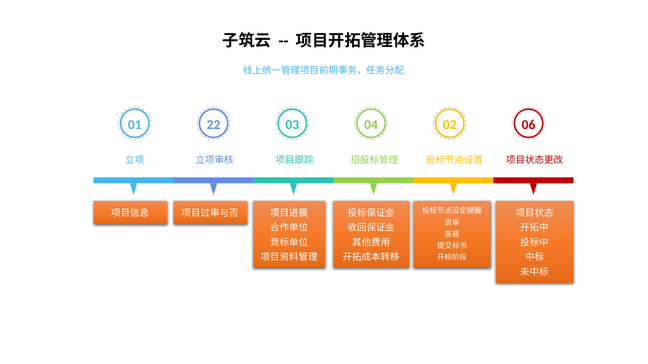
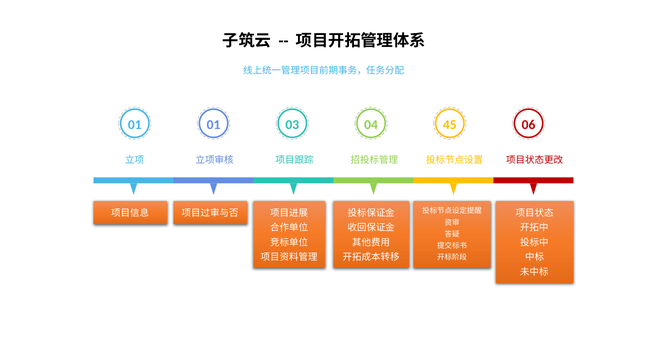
01 22: 22 -> 01 (214, 125)
02: 02 -> 45 (450, 125)
